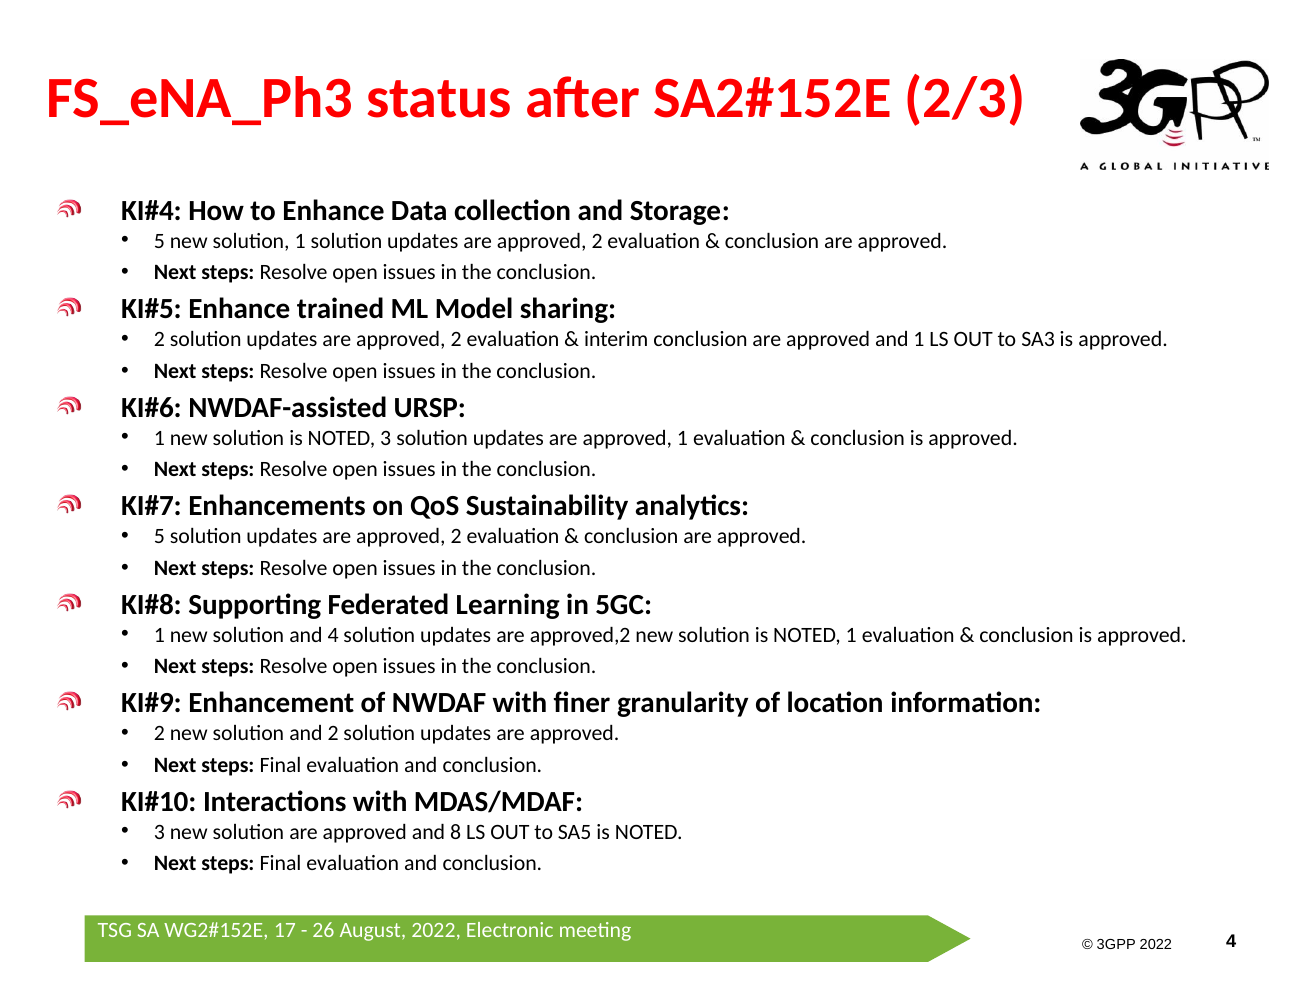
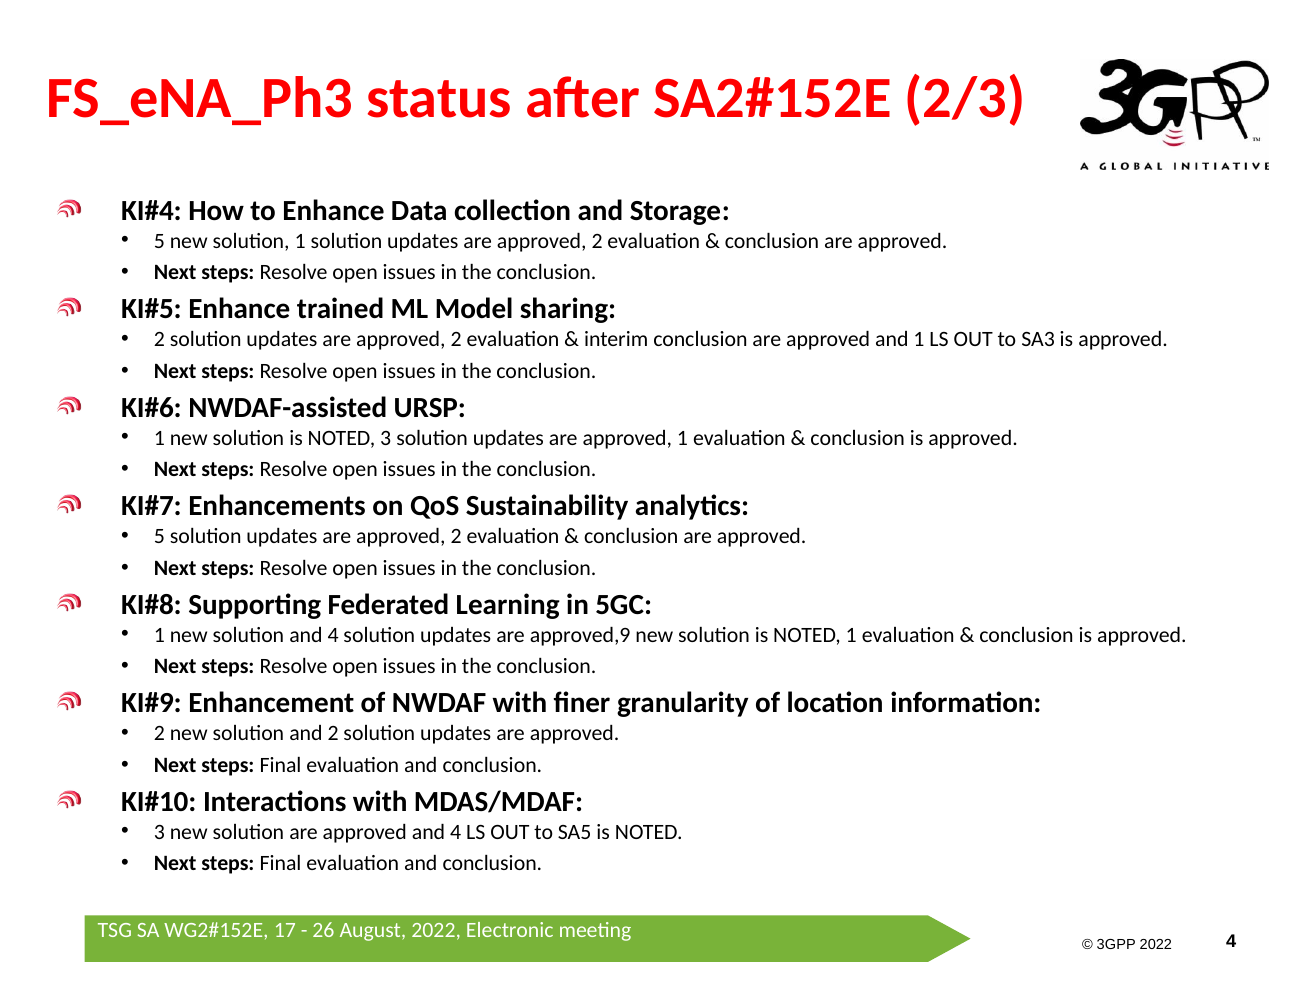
approved,2: approved,2 -> approved,9 (580, 635)
approved and 8: 8 -> 4 (456, 832)
